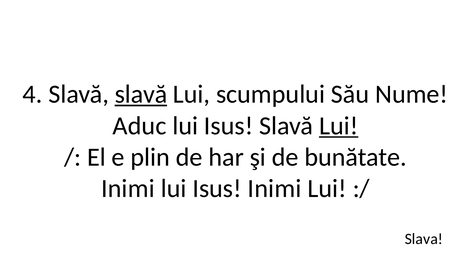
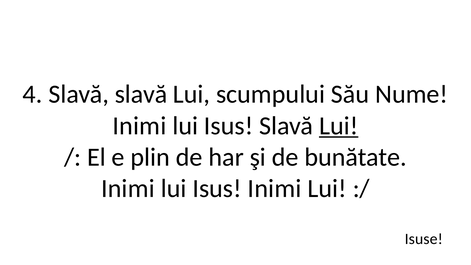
slavă underline: present -> none (141, 94)
Aduc: Aduc -> Inimi (139, 126)
Slava: Slava -> Isuse (424, 239)
